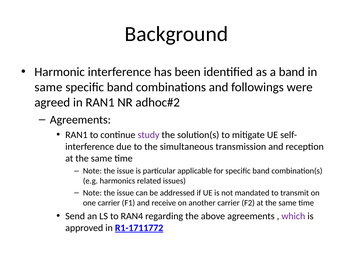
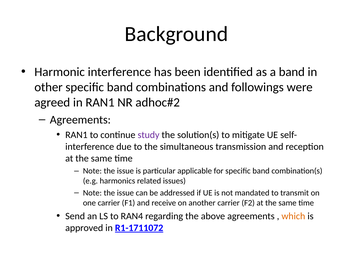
same: same -> other (49, 87)
which colour: purple -> orange (293, 217)
R1-1711772: R1-1711772 -> R1-1711072 (139, 229)
